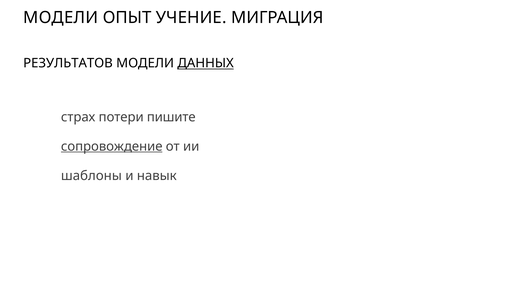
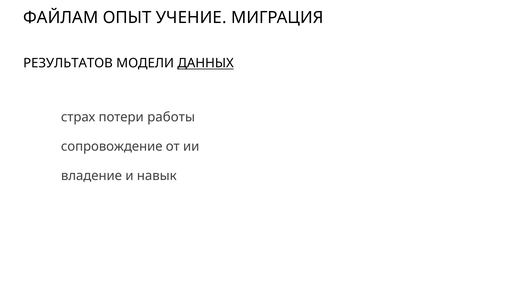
МОДЕЛИ: МОДЕЛИ -> ФАЙЛАМ (61, 18)
пишите: пишите -> работы (171, 117)
сопровождение underline: present -> none (112, 146)
шаблоны: шаблоны -> владение (91, 176)
